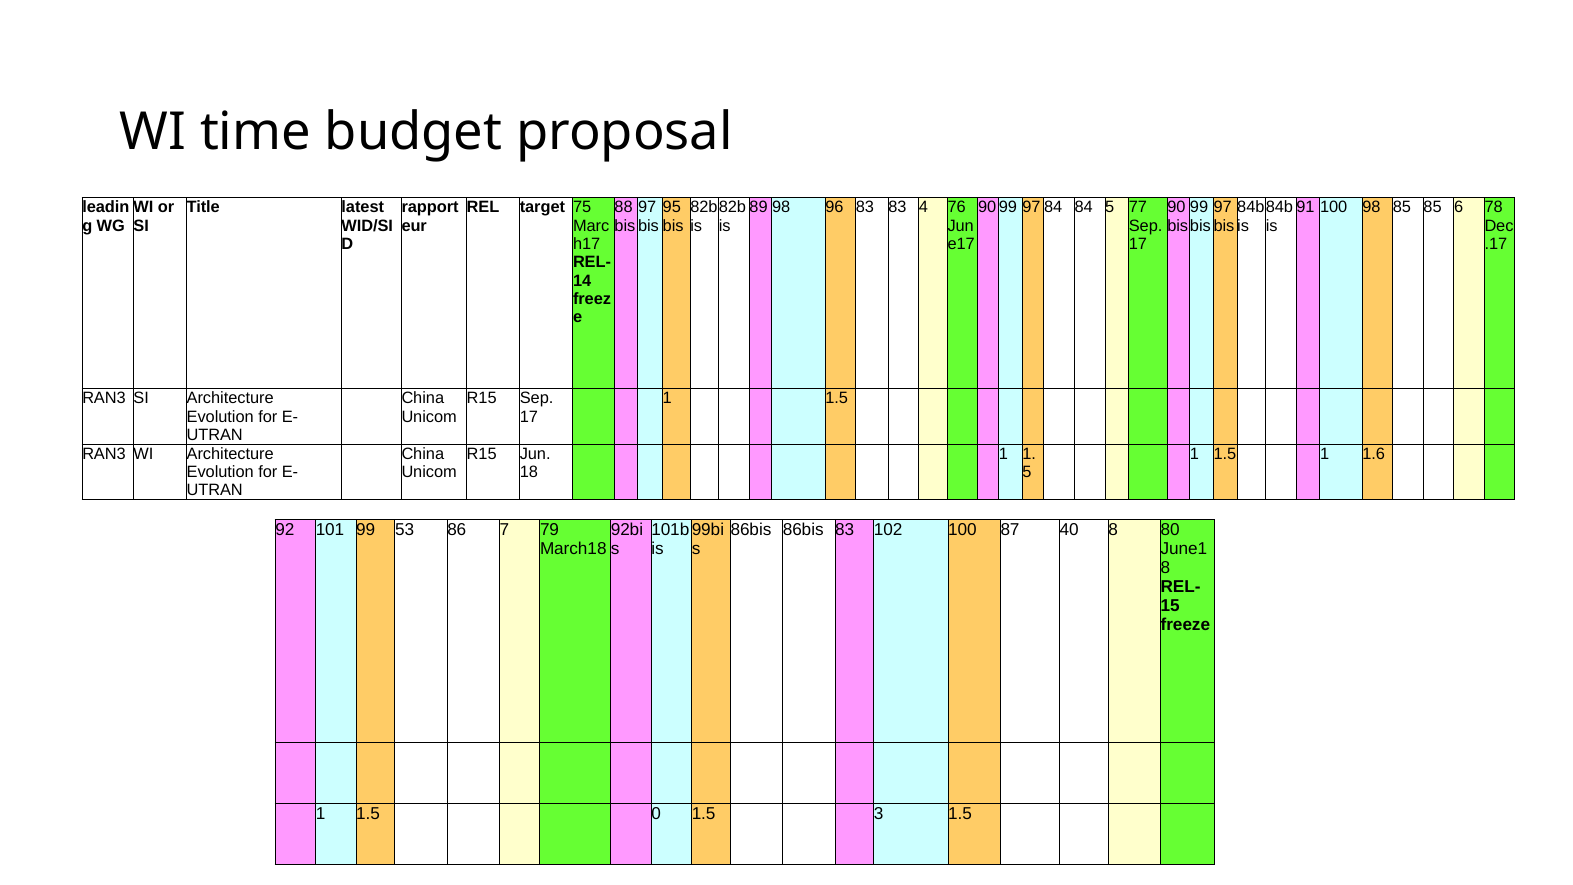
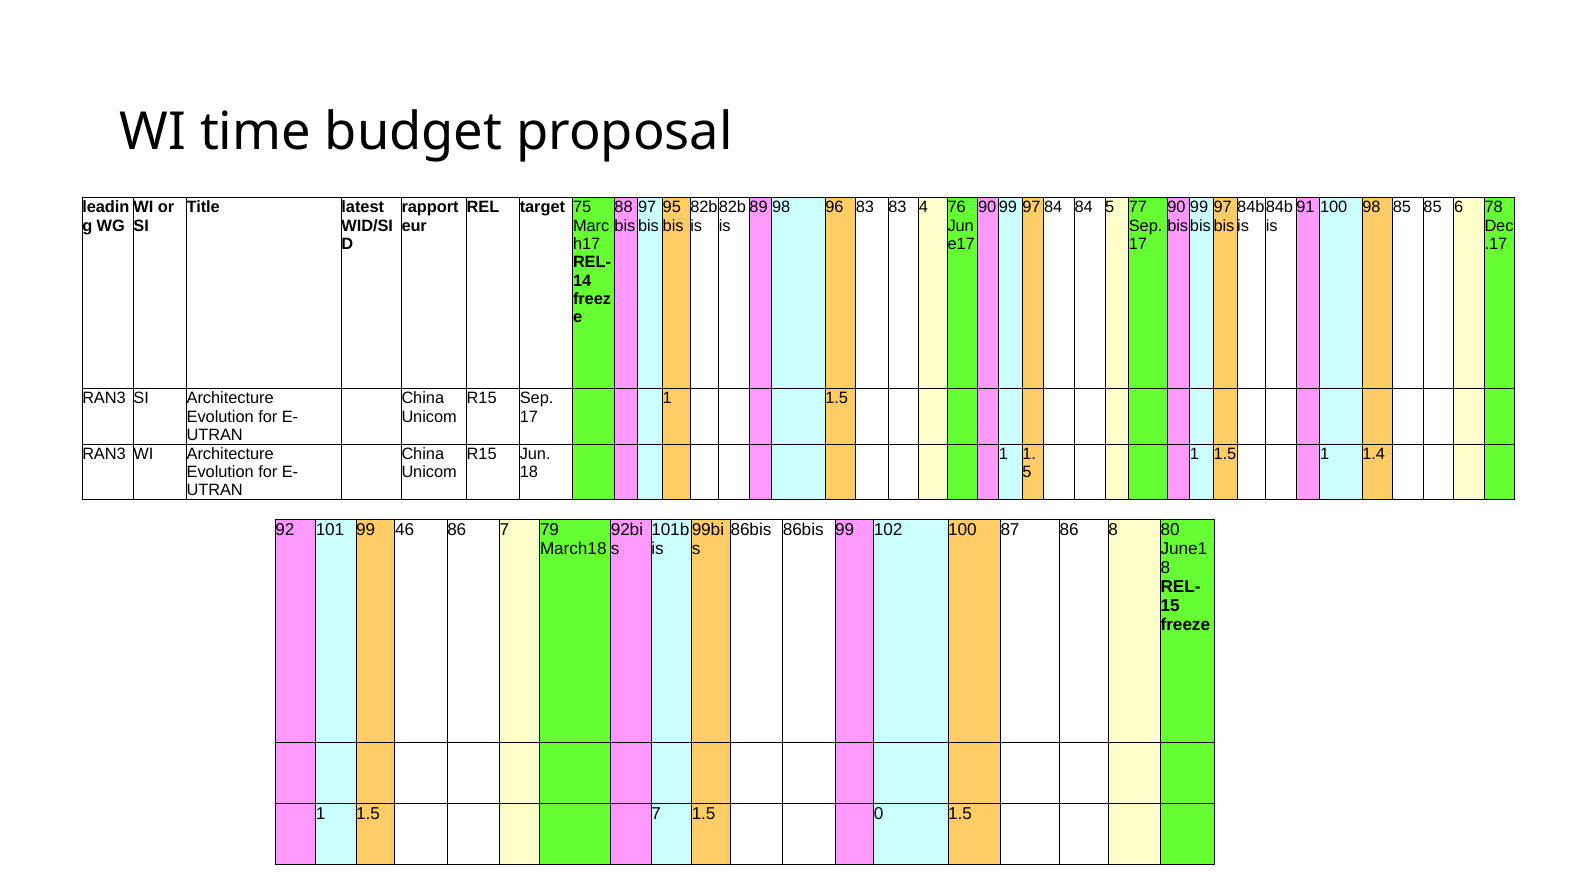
1.6: 1.6 -> 1.4 (1374, 454)
53: 53 -> 46 (405, 529)
86bis 83: 83 -> 99 (845, 529)
87 40: 40 -> 86 (1069, 529)
1.5 0: 0 -> 7 (656, 813)
3: 3 -> 0 (879, 813)
